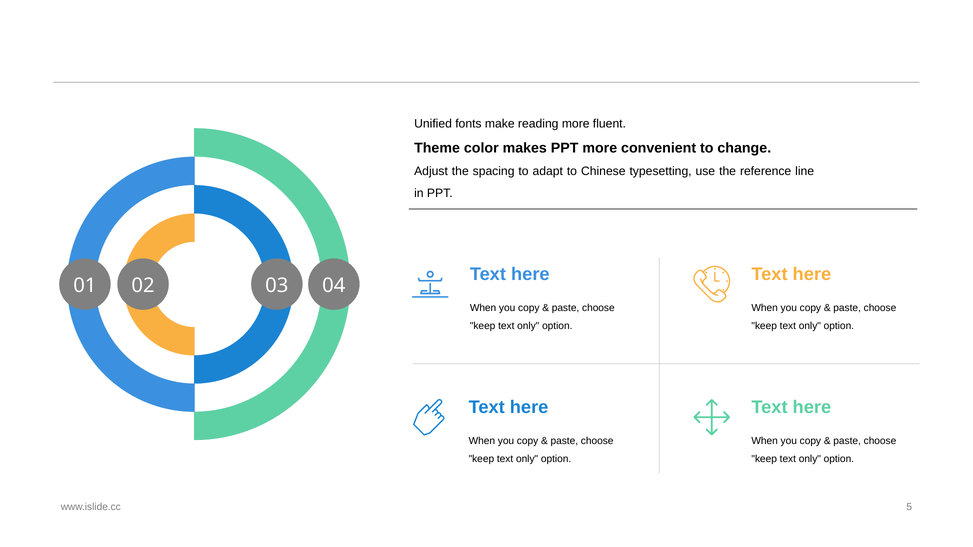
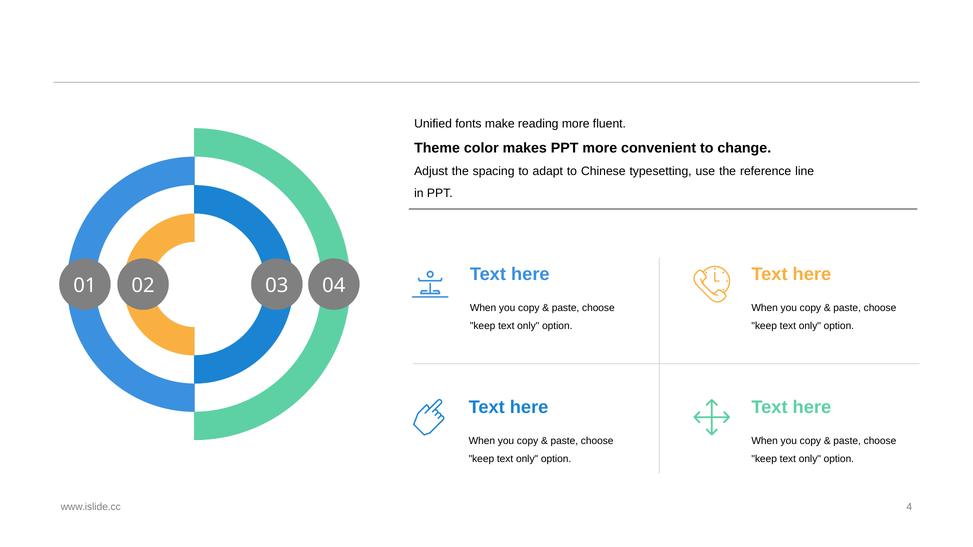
5: 5 -> 4 (909, 507)
